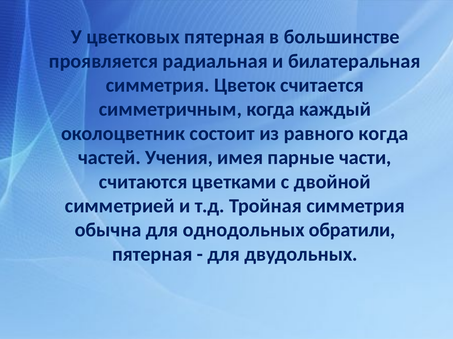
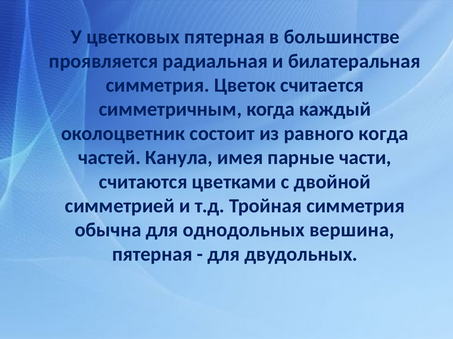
Учения: Учения -> Канула (179, 158)
обратили: обратили -> вершина (352, 230)
